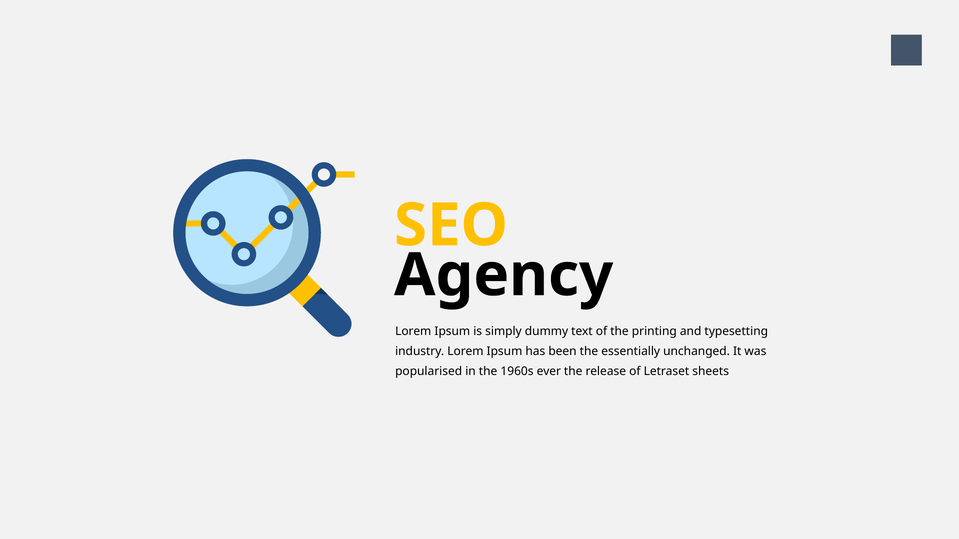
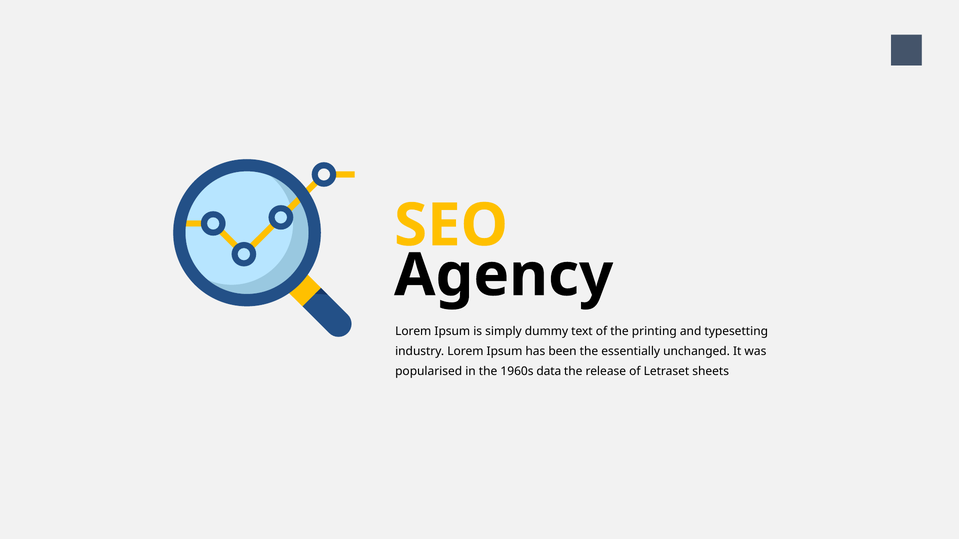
ever: ever -> data (549, 372)
